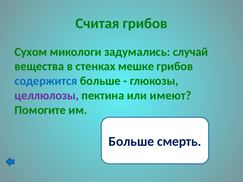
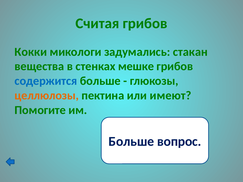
Сухом: Сухом -> Кокки (31, 52)
случай: случай -> стакан (190, 52)
целлюлозы colour: purple -> orange (47, 96)
смерть: смерть -> вопрос (179, 142)
